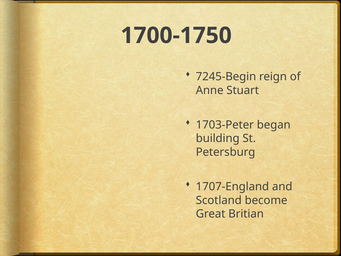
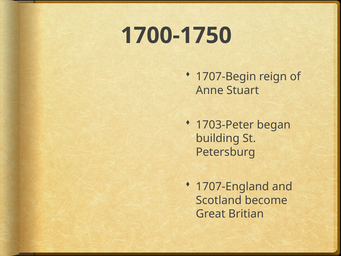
7245-Begin: 7245-Begin -> 1707-Begin (226, 77)
